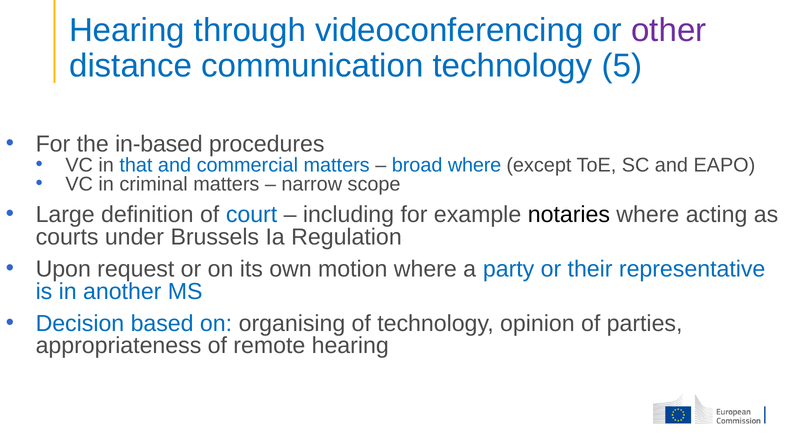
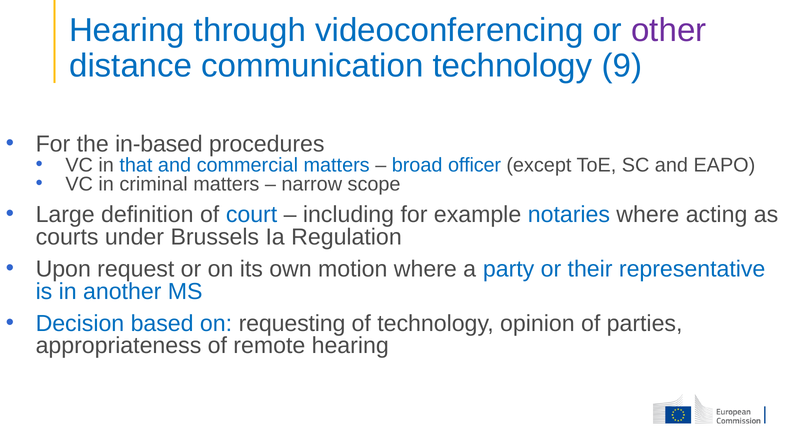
5: 5 -> 9 (622, 66)
broad where: where -> officer (475, 165)
notaries colour: black -> blue (569, 214)
organising: organising -> requesting (292, 323)
